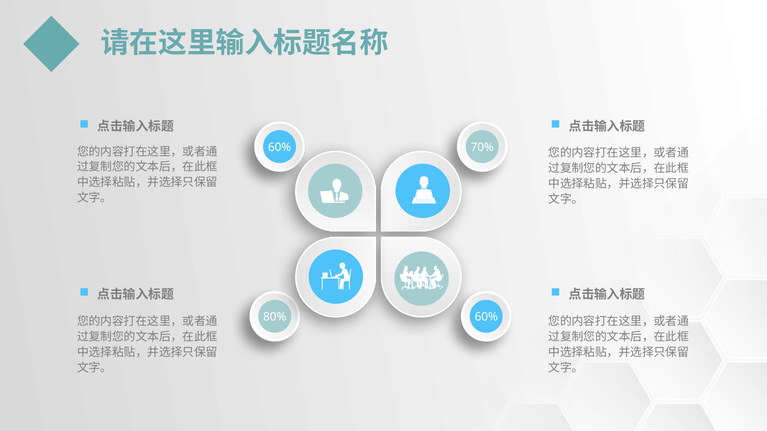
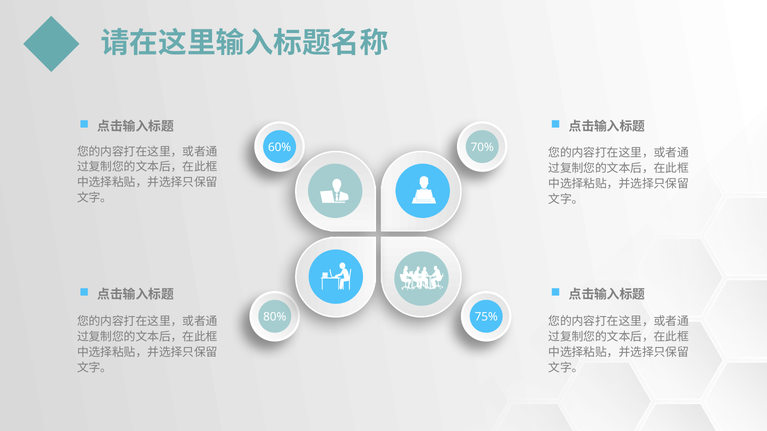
60%: 60% -> 75% (486, 317)
